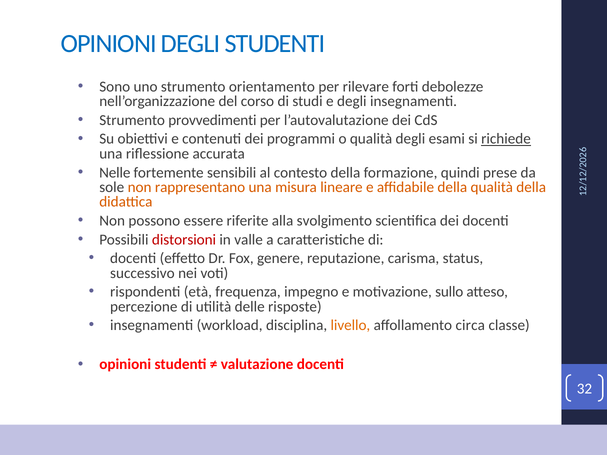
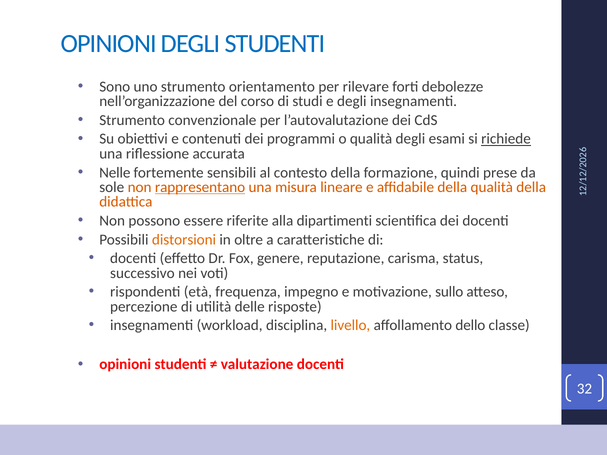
provvedimenti: provvedimenti -> convenzionale (212, 120)
rappresentano underline: none -> present (200, 187)
svolgimento: svolgimento -> dipartimenti (334, 221)
distorsioni colour: red -> orange (184, 240)
valle: valle -> oltre (249, 240)
circa: circa -> dello (470, 325)
